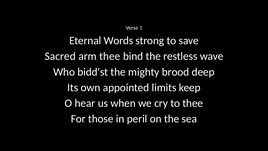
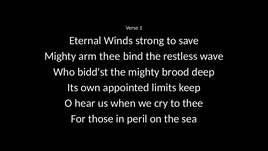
Words: Words -> Winds (118, 41)
Sacred: Sacred -> Mighty (60, 56)
